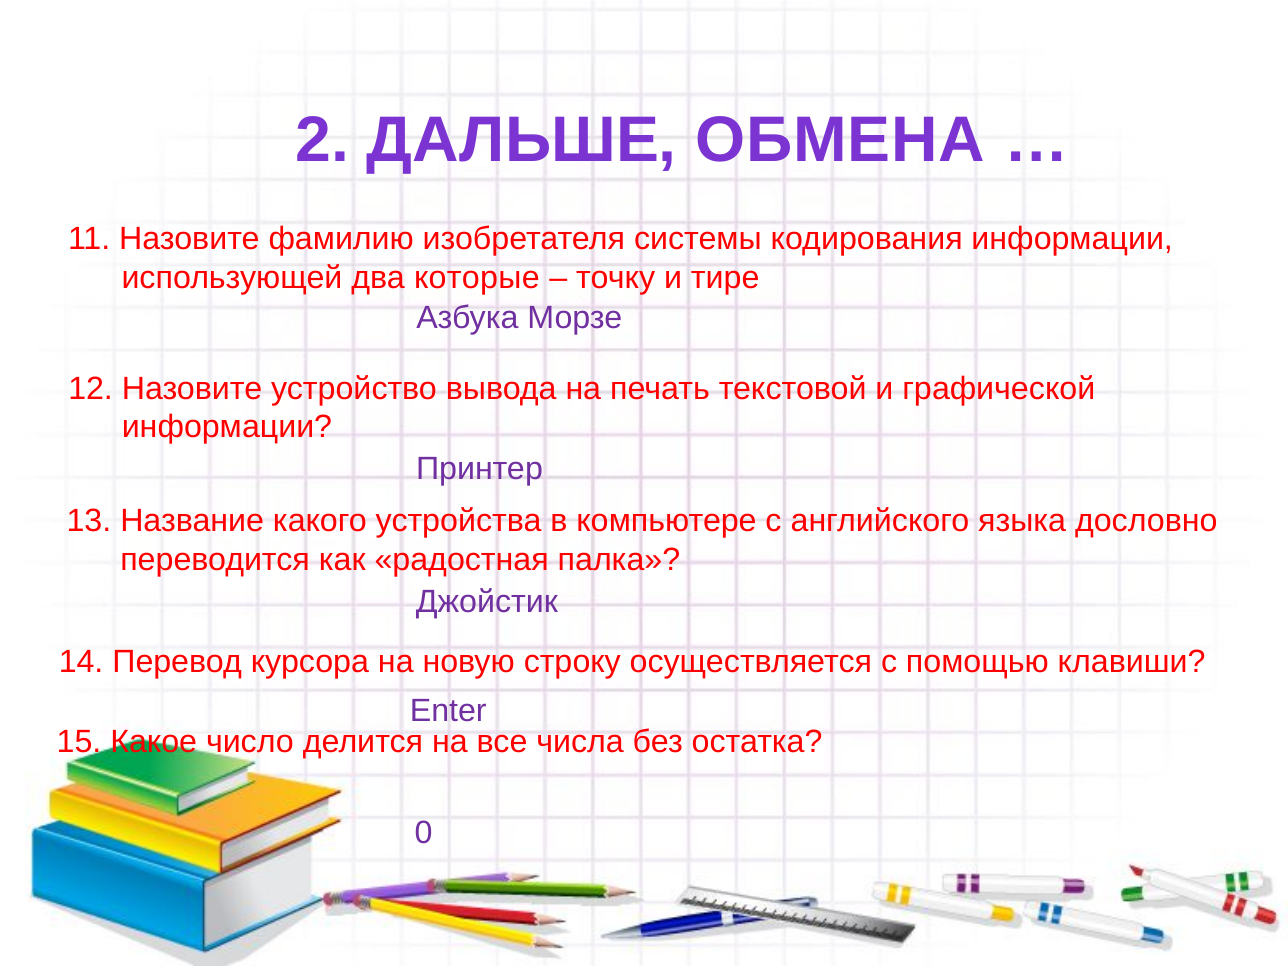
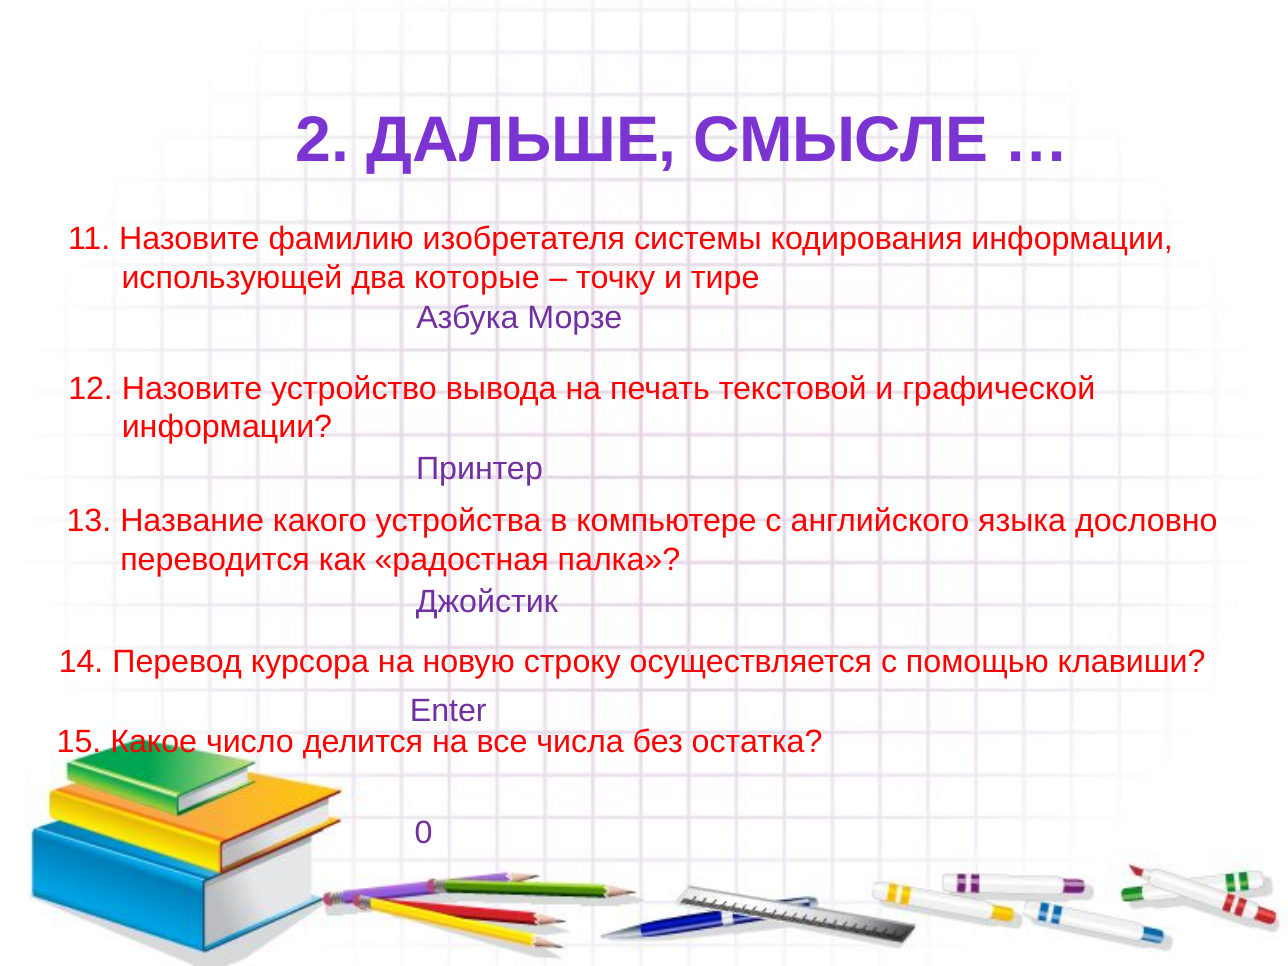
ОБМЕНА: ОБМЕНА -> СМЫСЛЕ (841, 140)
